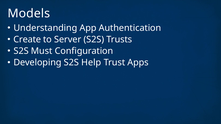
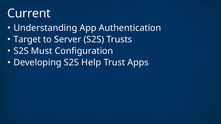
Models: Models -> Current (29, 13)
Create: Create -> Target (27, 40)
